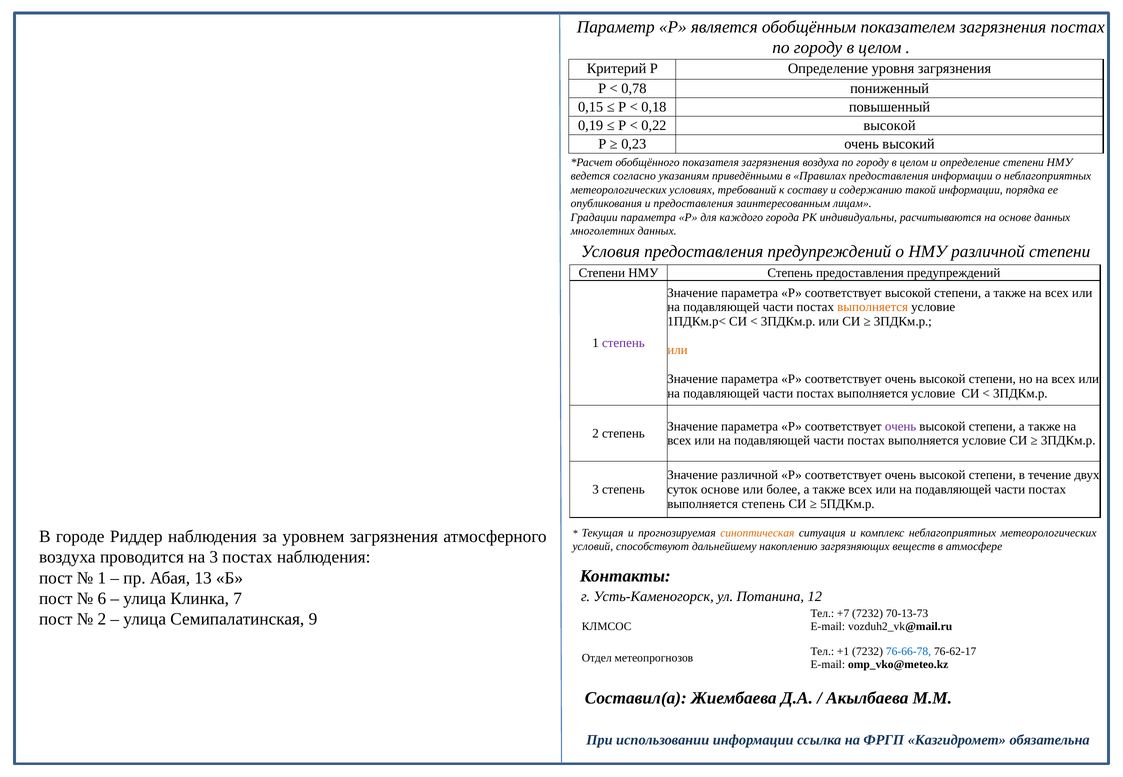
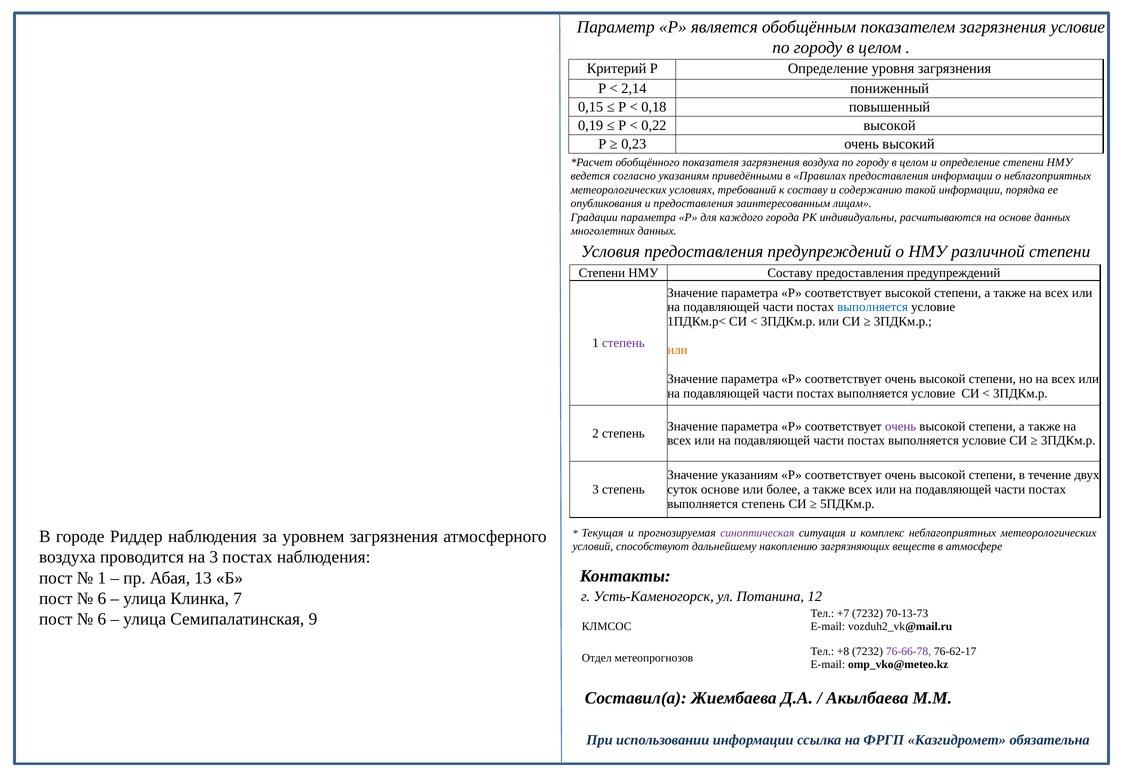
загрязнения постах: постах -> условие (1078, 27)
0,78: 0,78 -> 2,14 (634, 88)
НМУ Степень: Степень -> Составу (790, 273)
выполняется colour: orange -> blue (873, 307)
Значение различной: различной -> указаниям (750, 475)
синоптическая colour: orange -> purple (757, 533)
2: 2 -> 6 (102, 620)
+1: +1 -> +8 (843, 652)
76-66-78 colour: blue -> purple (908, 652)
